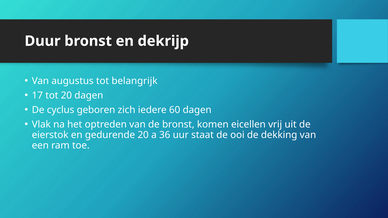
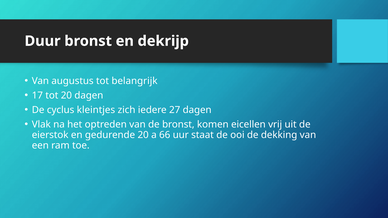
geboren: geboren -> kleintjes (96, 110)
60: 60 -> 27 (175, 110)
36: 36 -> 66 (165, 135)
